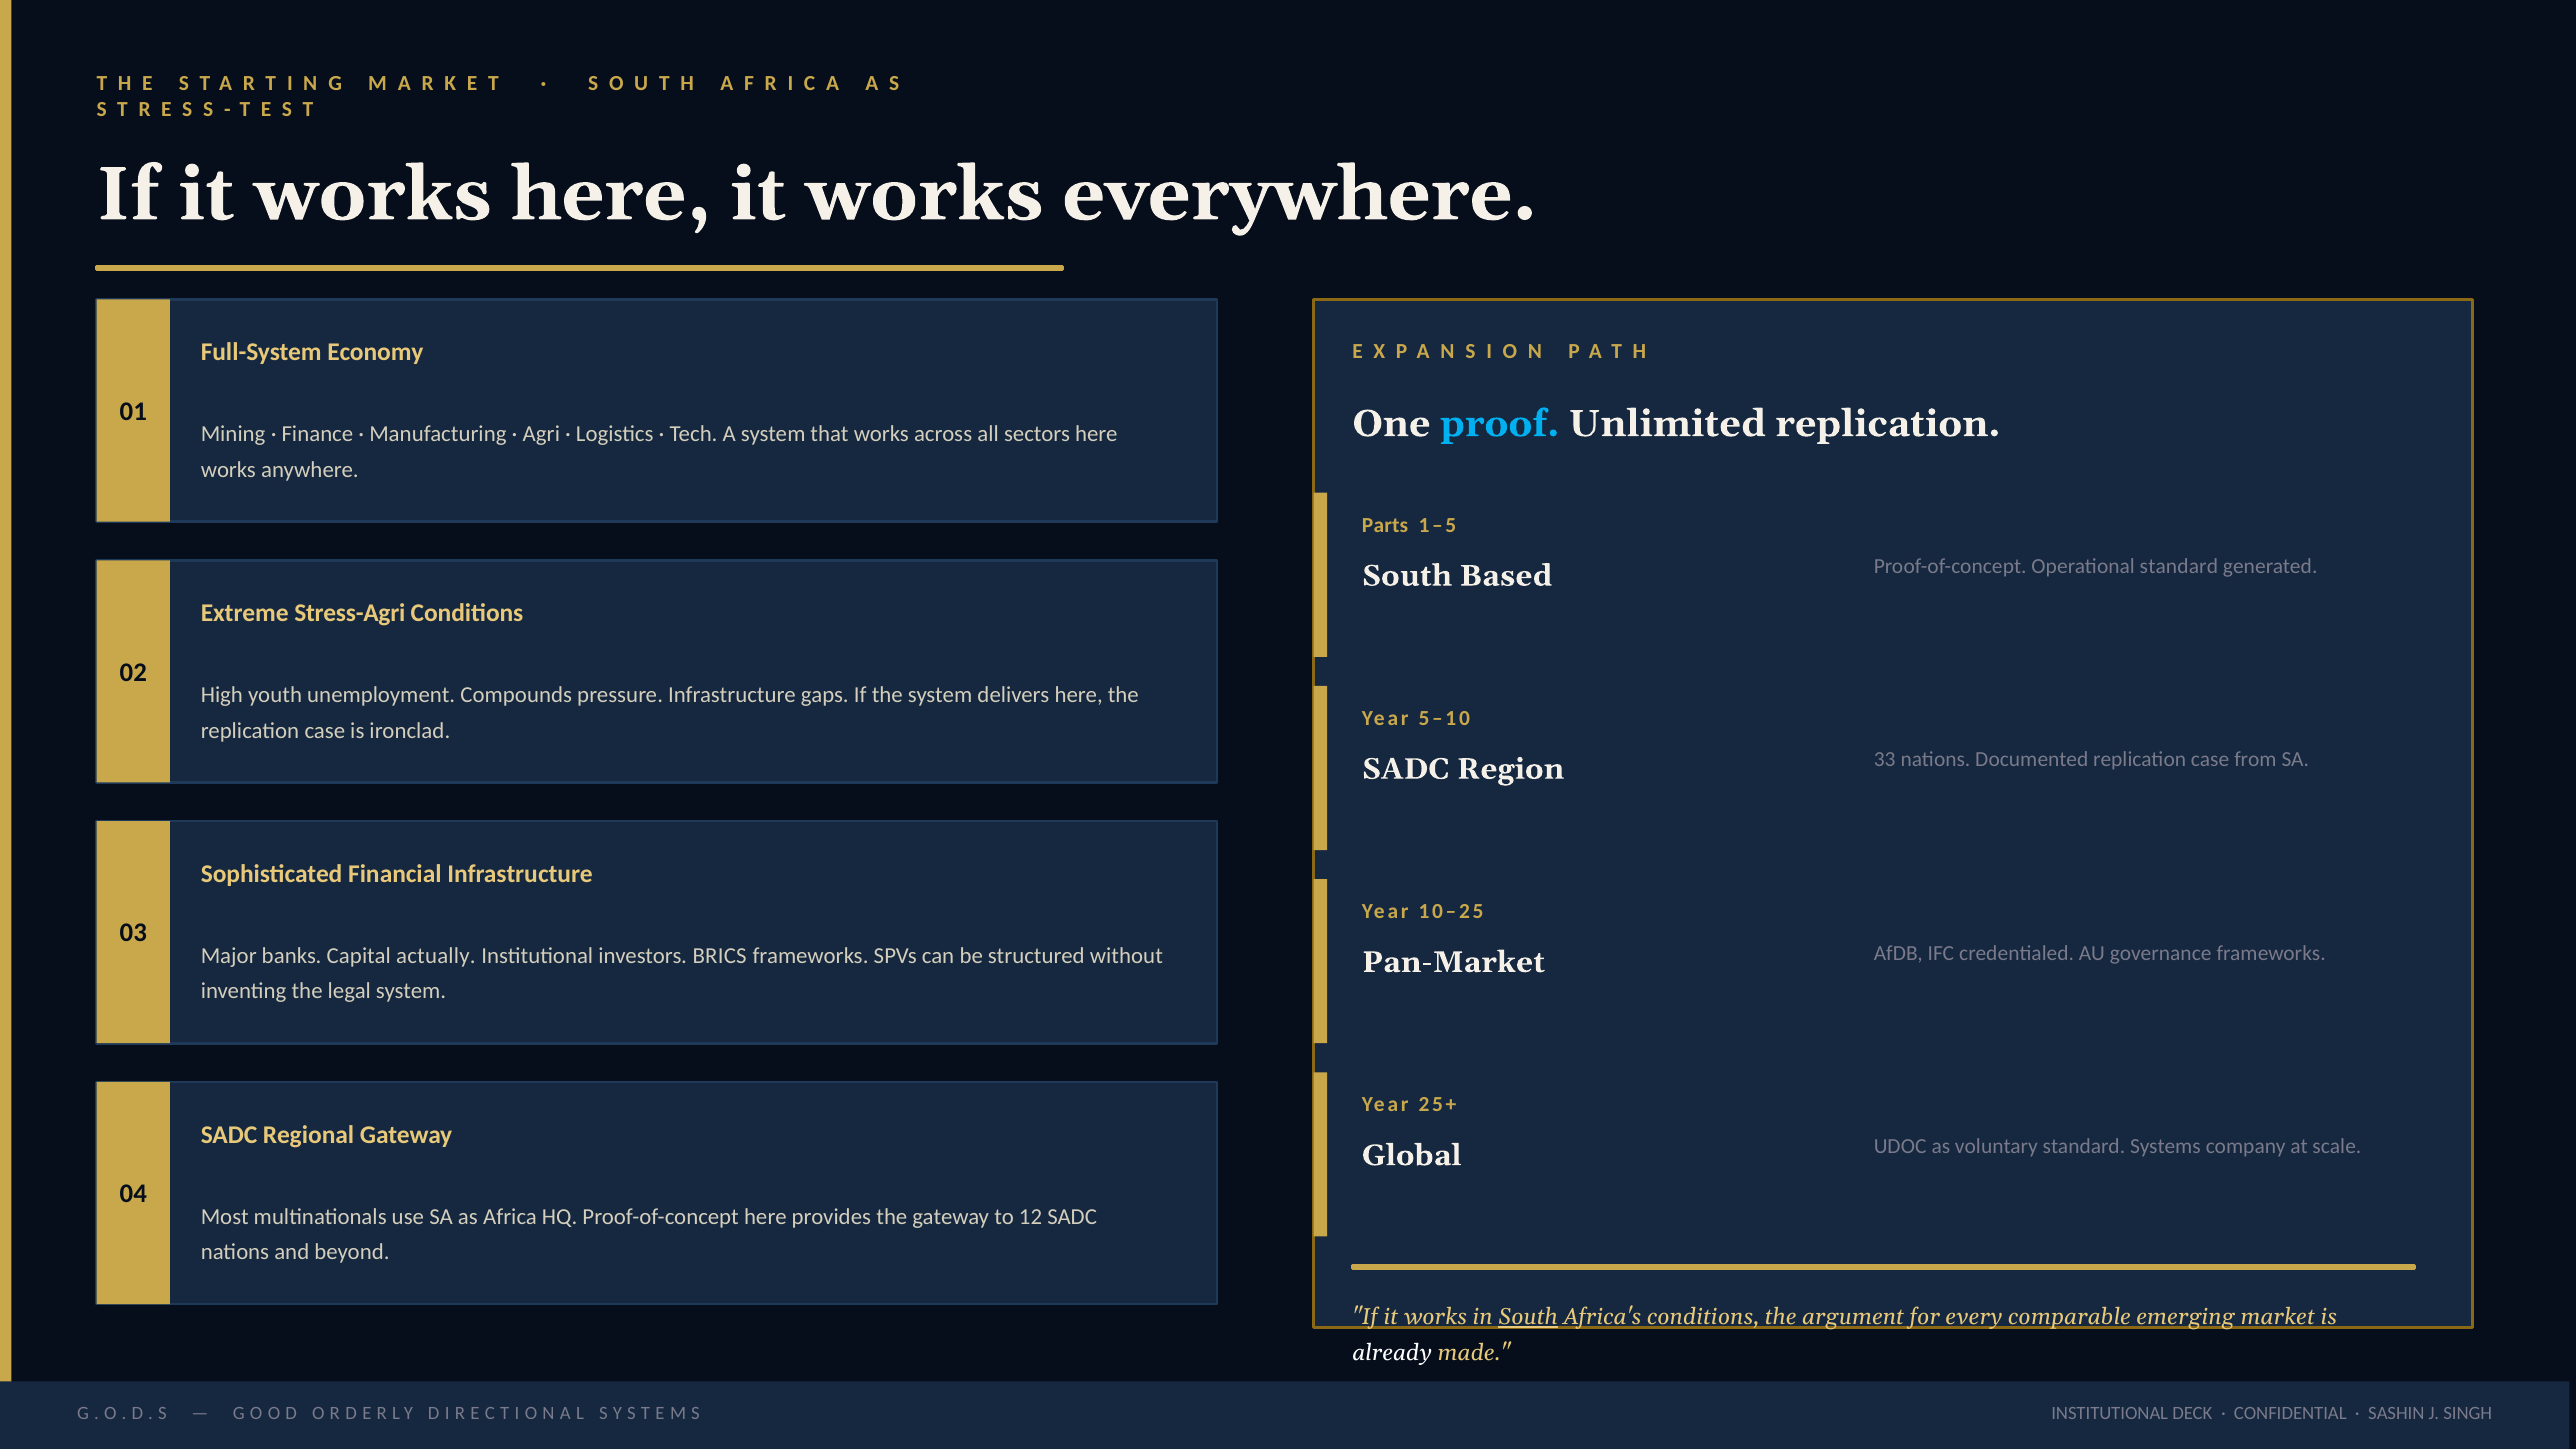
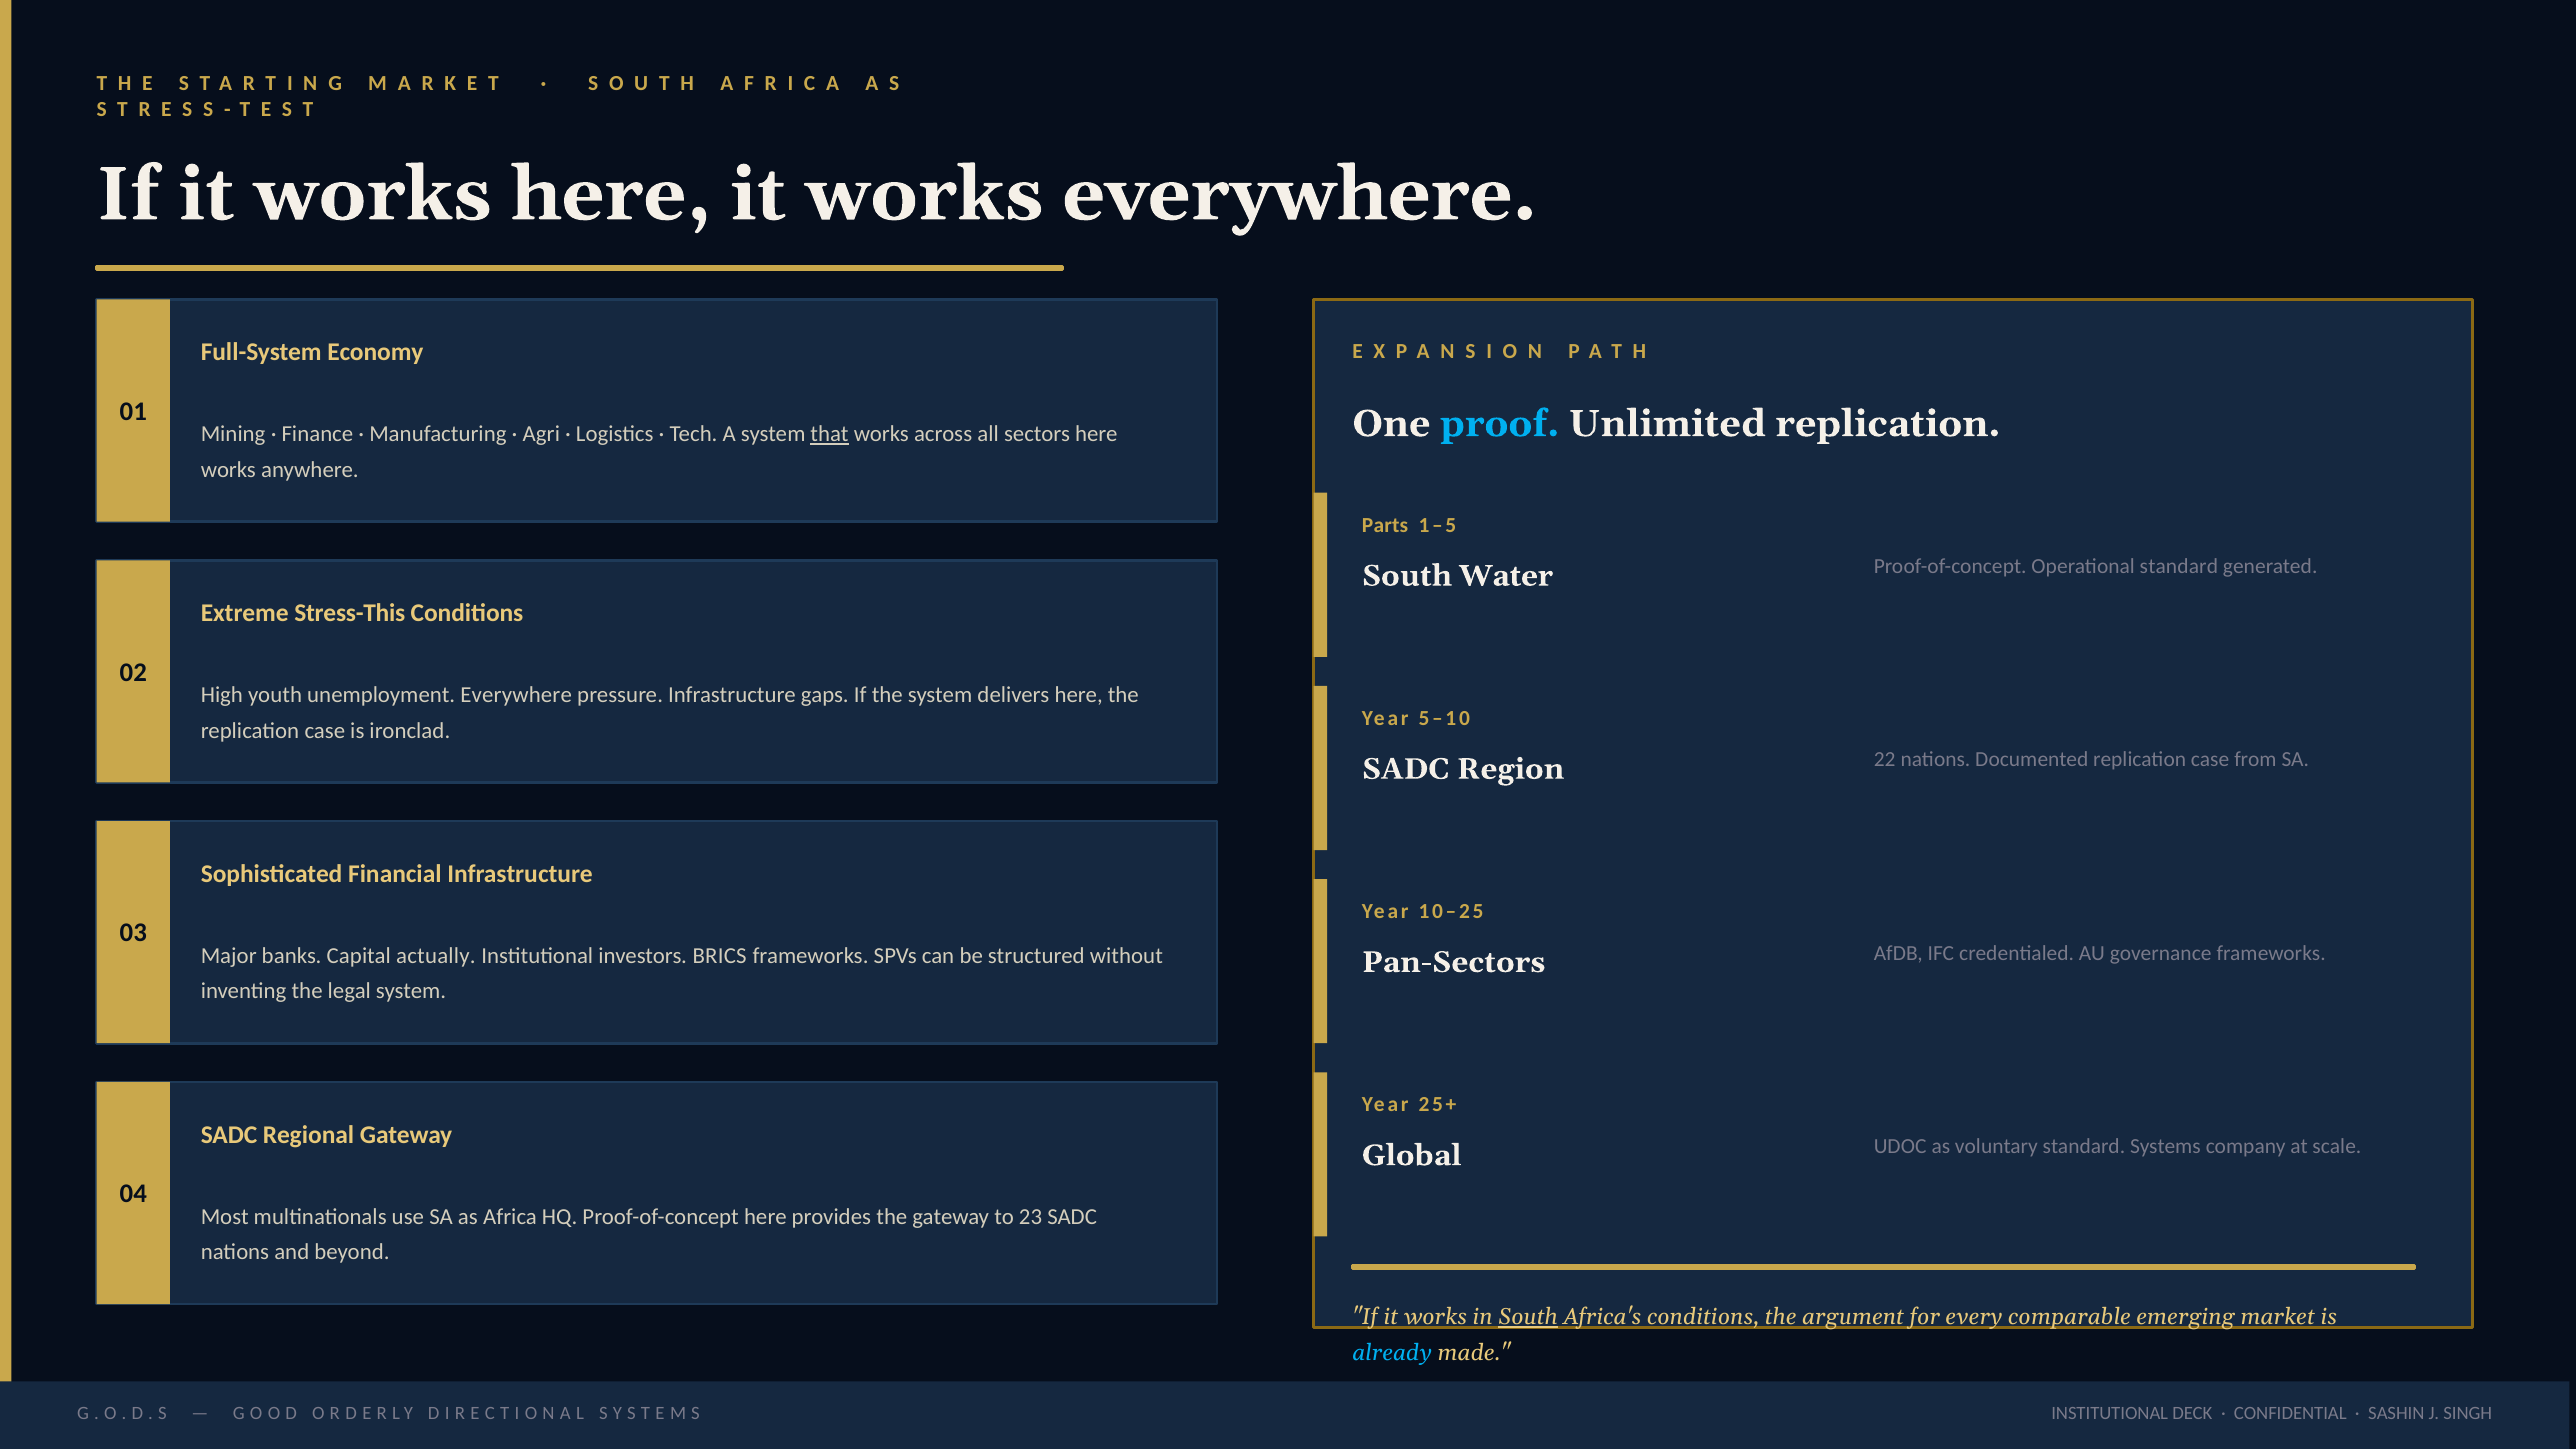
that underline: none -> present (830, 434)
Based: Based -> Water (1506, 576)
Stress-Agri: Stress-Agri -> Stress-This (350, 613)
unemployment Compounds: Compounds -> Everywhere (516, 695)
33: 33 -> 22 (1885, 760)
Pan-Market: Pan-Market -> Pan-Sectors (1454, 962)
12: 12 -> 23 (1030, 1217)
already colour: white -> light blue (1392, 1353)
